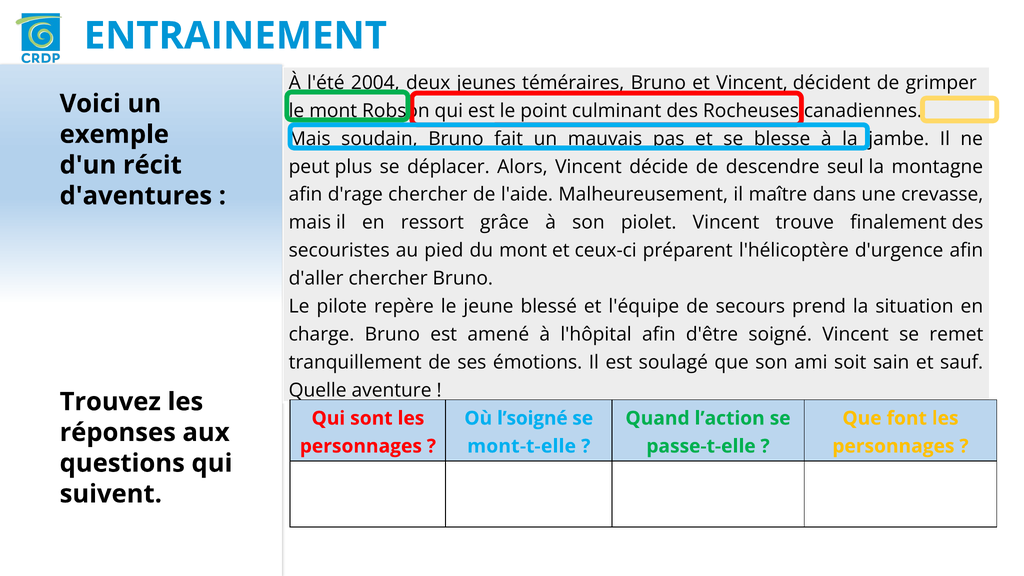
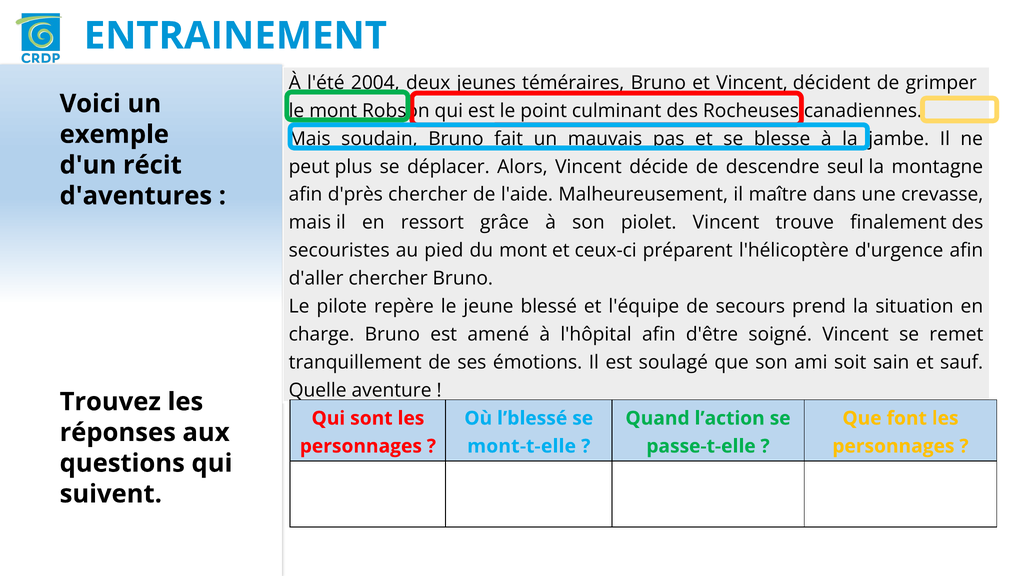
d'rage: d'rage -> d'près (355, 195)
l’soigné: l’soigné -> l’blessé (532, 418)
